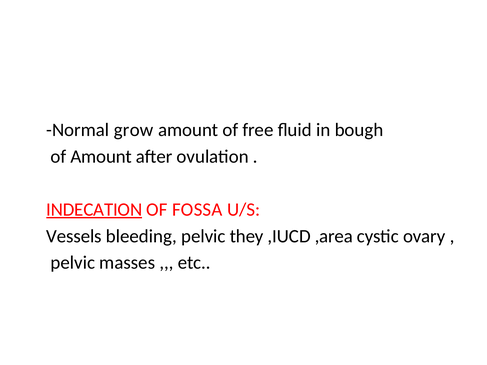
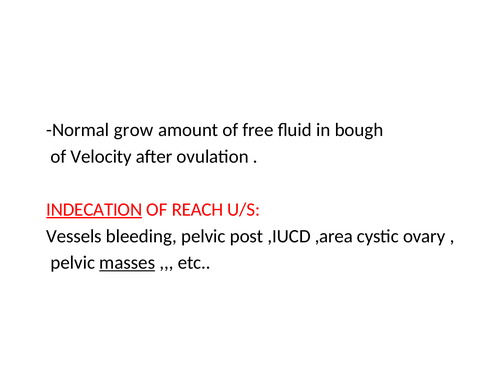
of Amount: Amount -> Velocity (101, 157)
FOSSA: FOSSA -> REACH (197, 210)
they: they -> post (247, 236)
masses underline: none -> present (127, 263)
